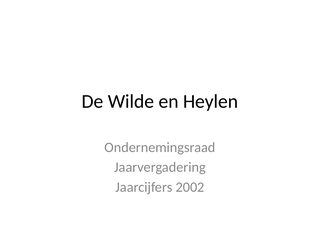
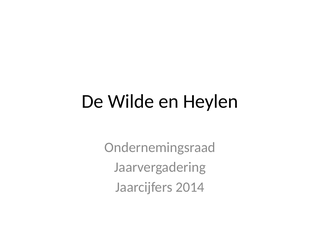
2002: 2002 -> 2014 (190, 187)
